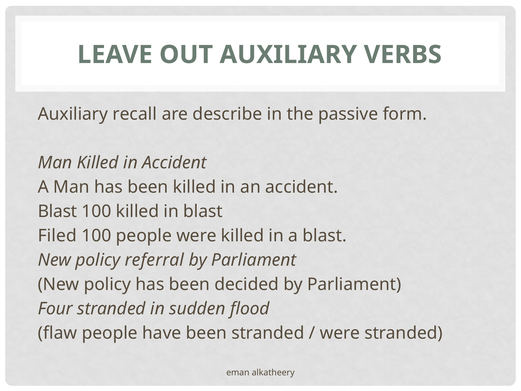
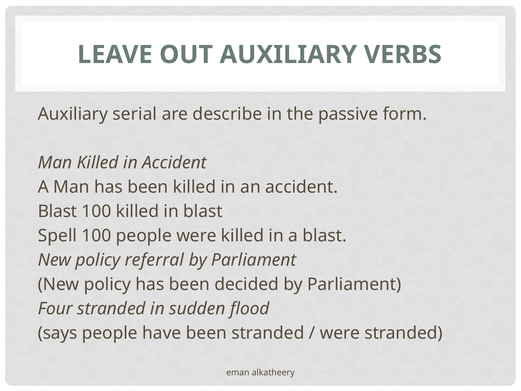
recall: recall -> serial (135, 114)
Filed: Filed -> Spell (57, 236)
flaw: flaw -> says (58, 333)
